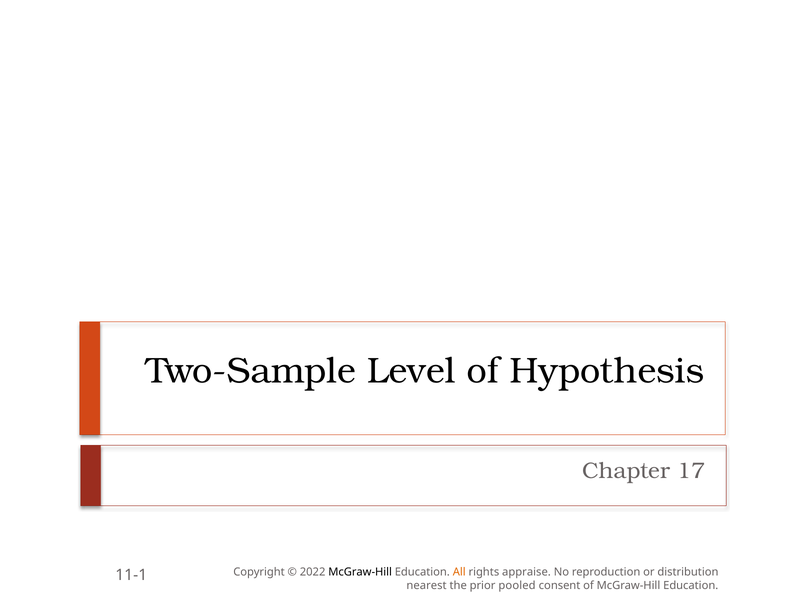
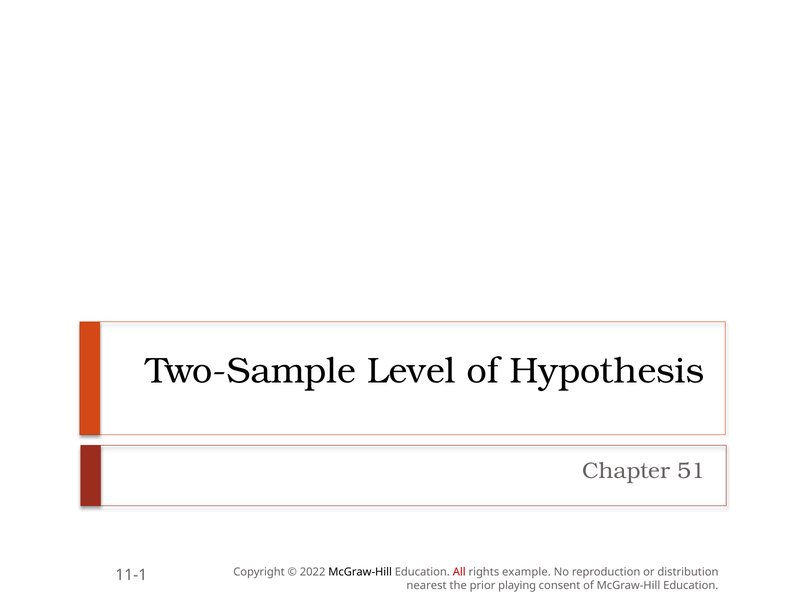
17: 17 -> 51 (691, 471)
All colour: orange -> red (459, 572)
appraise: appraise -> example (526, 572)
pooled: pooled -> playing (517, 586)
